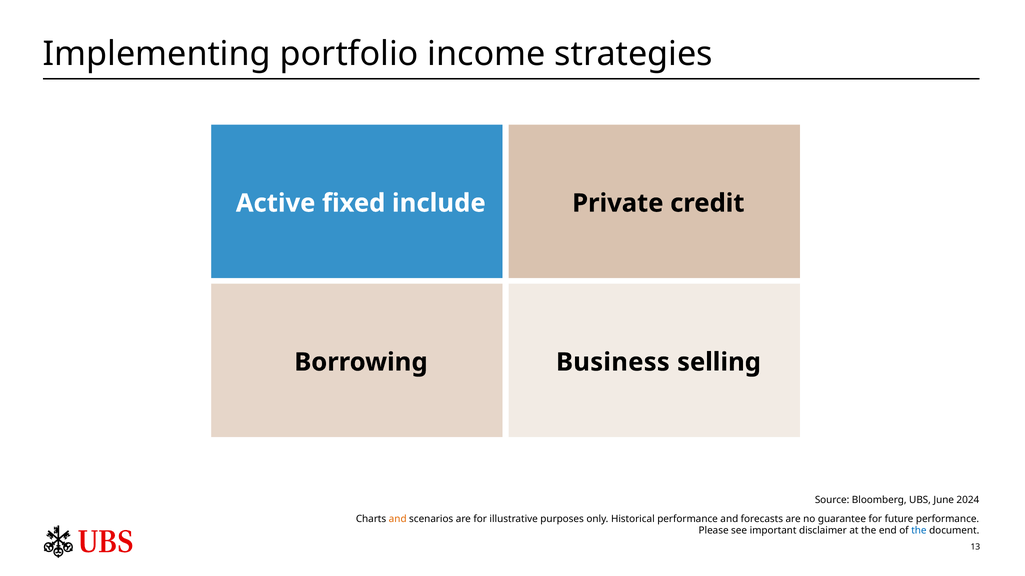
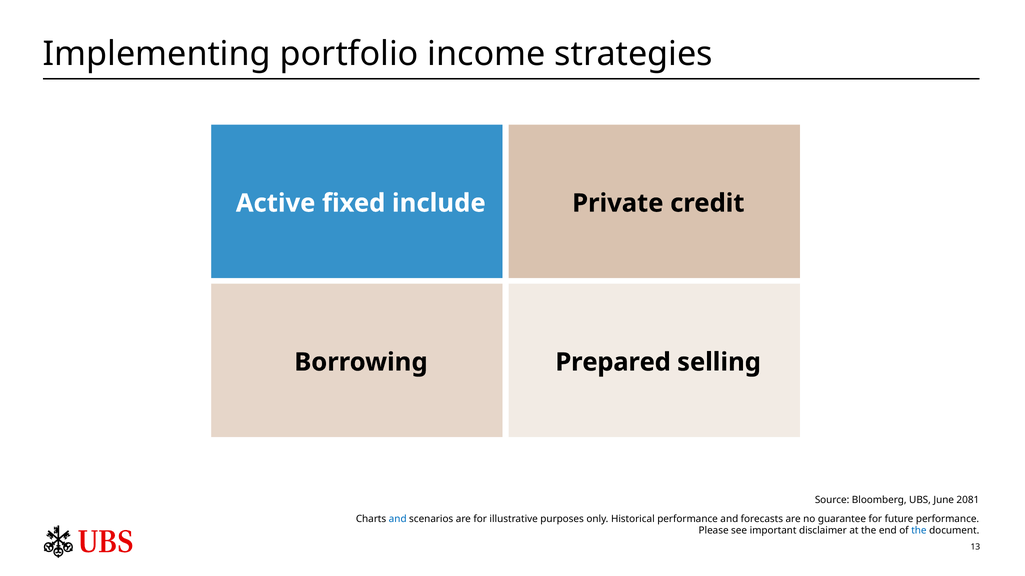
Business: Business -> Prepared (613, 363)
2024: 2024 -> 2081 (968, 500)
and colour: orange -> blue (398, 519)
